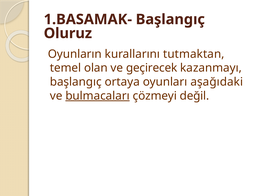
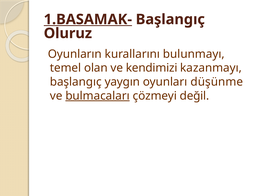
1.BASAMAK- underline: none -> present (88, 19)
tutmaktan: tutmaktan -> bulunmayı (194, 54)
geçirecek: geçirecek -> kendimizi (152, 68)
ortaya: ortaya -> yaygın (122, 82)
aşağıdaki: aşağıdaki -> düşünme (217, 82)
